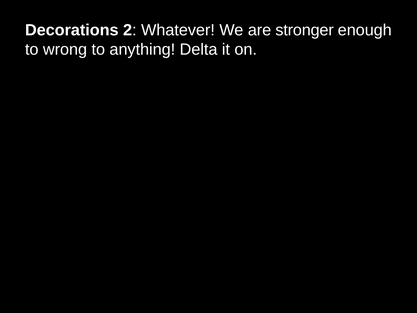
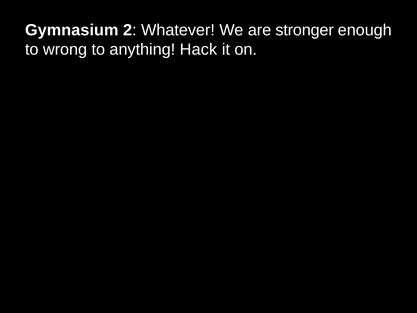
Decorations: Decorations -> Gymnasium (72, 30)
Delta: Delta -> Hack (198, 49)
